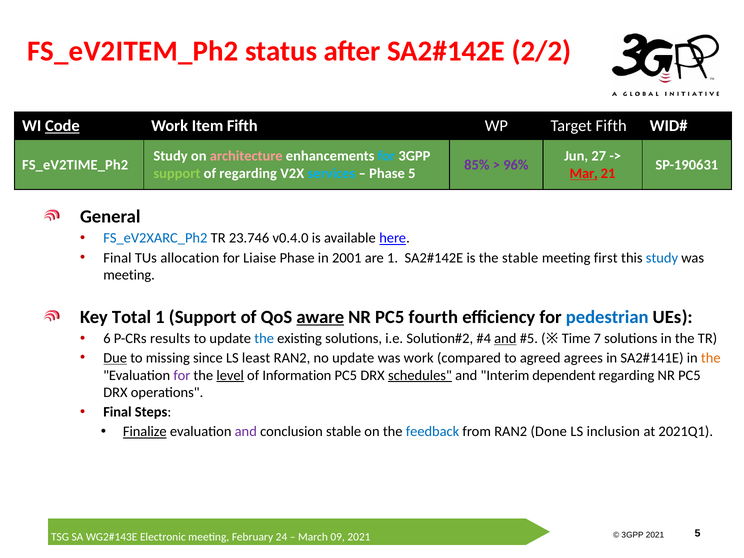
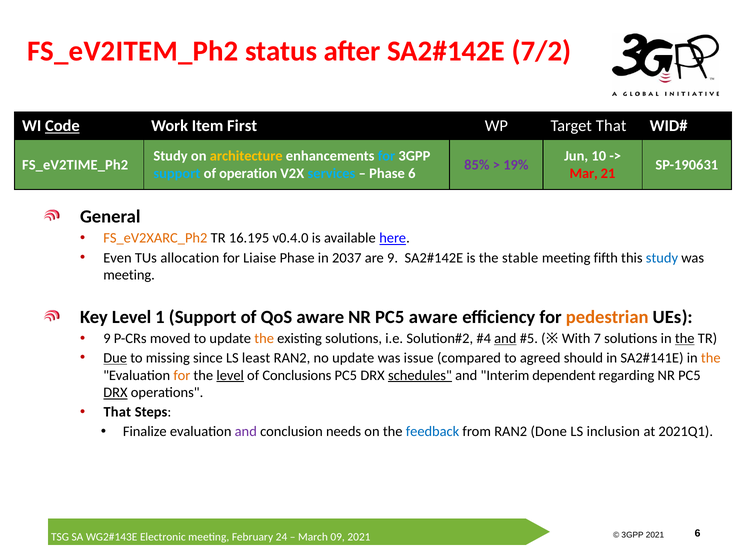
2/2: 2/2 -> 7/2 (541, 51)
Item Fifth: Fifth -> First (242, 126)
Target Fifth: Fifth -> That (611, 126)
architecture colour: pink -> yellow (246, 156)
27: 27 -> 10 (599, 156)
96%: 96% -> 19% (516, 165)
support colour: light green -> light blue (177, 174)
of regarding: regarding -> operation (248, 174)
Phase 5: 5 -> 6 (412, 174)
Mar underline: present -> none (584, 174)
FS_eV2XARC_Ph2 colour: blue -> orange (155, 238)
23.746: 23.746 -> 16.195 (249, 238)
Final: Final -> Even (117, 258)
2001: 2001 -> 2037 (347, 258)
are 1: 1 -> 9 (393, 258)
first: first -> fifth (606, 258)
Key Total: Total -> Level (132, 317)
aware underline: present -> none (320, 317)
PC5 fourth: fourth -> aware (433, 317)
pedestrian colour: blue -> orange (607, 317)
6: 6 -> 9 (107, 339)
results: results -> moved (170, 339)
the colour: blue -> orange (264, 339)
Time: Time -> With (576, 339)
the underline: none -> present (685, 339)
was work: work -> issue (419, 358)
agrees: agrees -> should (583, 358)
for colour: purple -> orange (182, 375)
Information: Information -> Conclusions (297, 375)
DRX underline: none -> present (115, 393)
Final: Final -> That (117, 412)
Finalize underline: present -> none (145, 432)
conclusion stable: stable -> needs (344, 432)
5: 5 -> 6 (698, 533)
